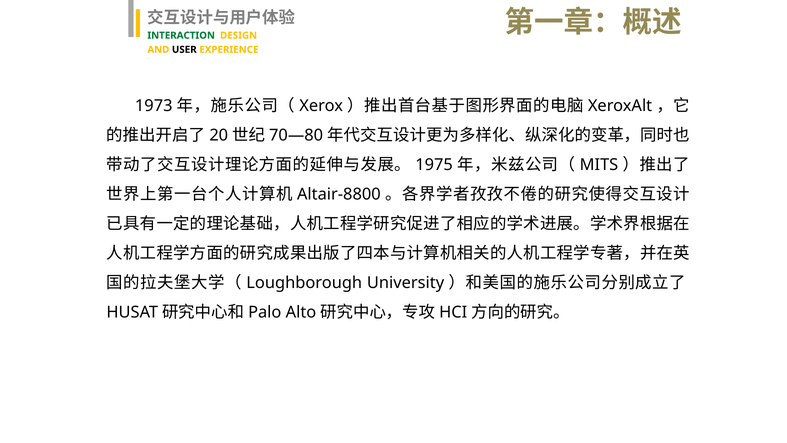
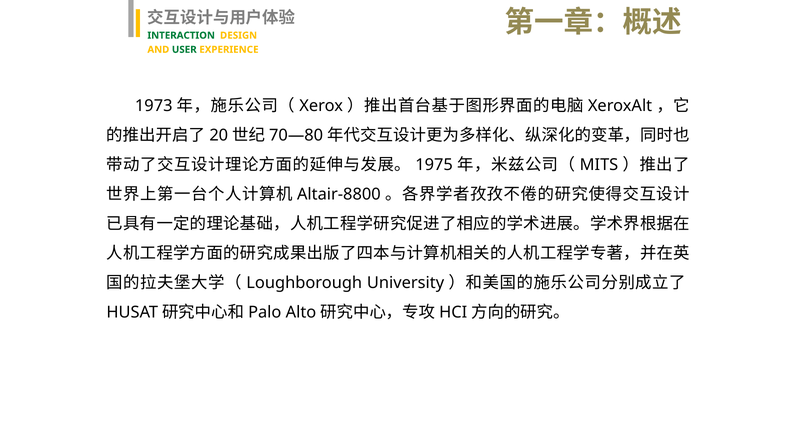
USER colour: black -> green (184, 50)
